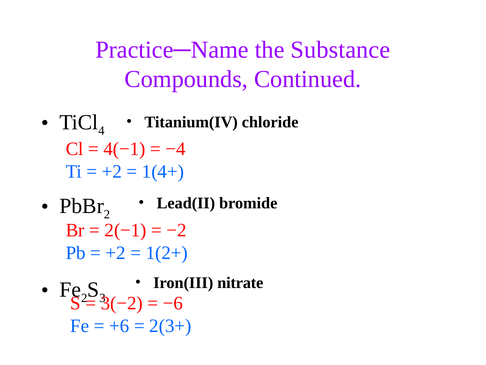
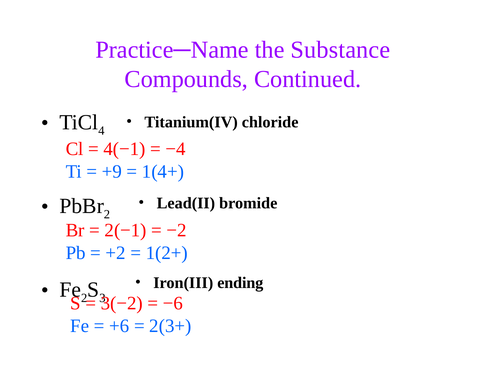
+2: +2 -> +9 (112, 171)
nitrate: nitrate -> ending (240, 283)
